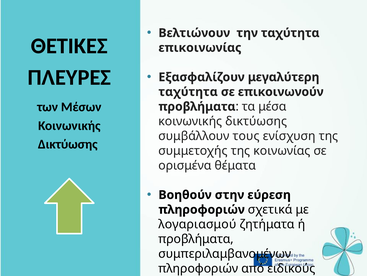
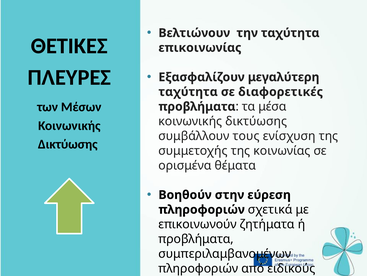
επικοινωνούν: επικοινωνούν -> διαφορετικές (281, 92)
λογαριασμού: λογαριασμού -> επικοινωνούν (198, 224)
